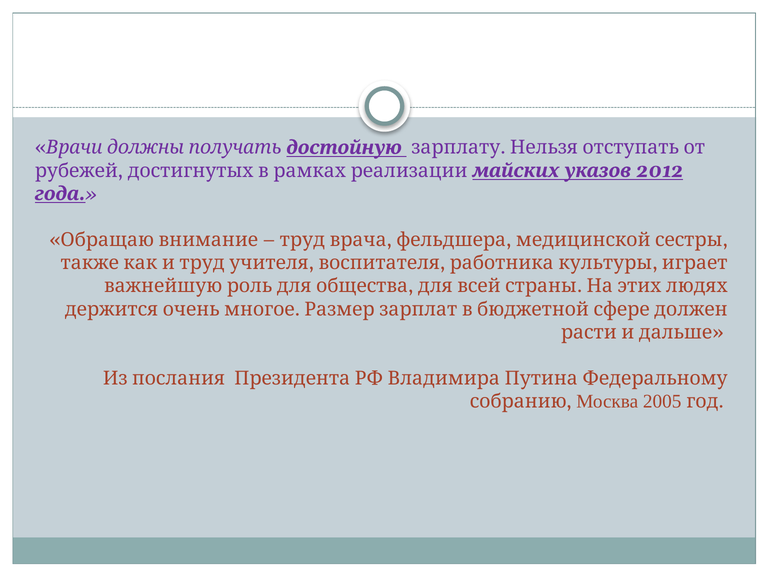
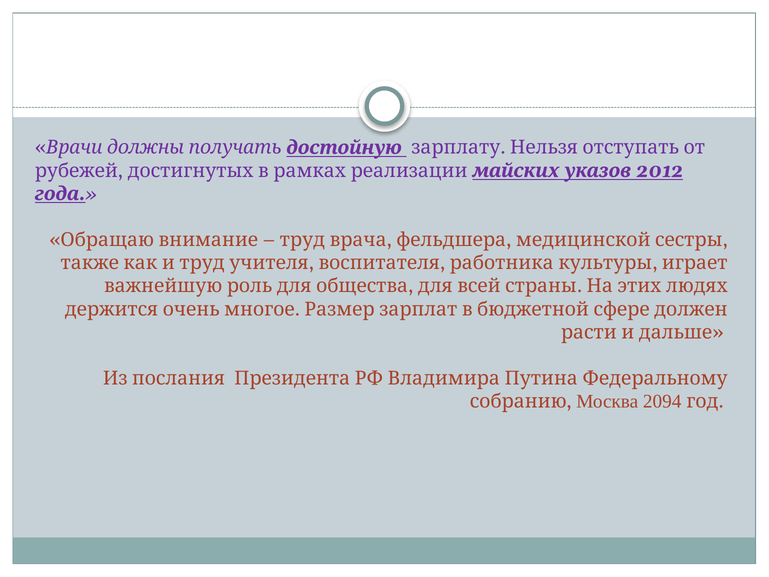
2005: 2005 -> 2094 (662, 401)
